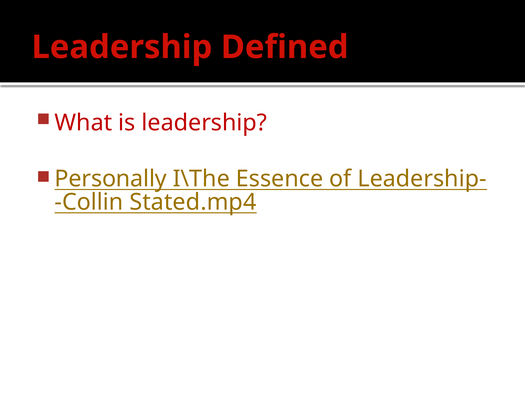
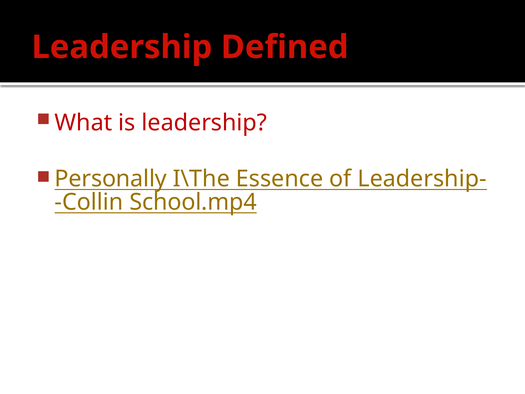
Stated.mp4: Stated.mp4 -> School.mp4 (193, 202)
